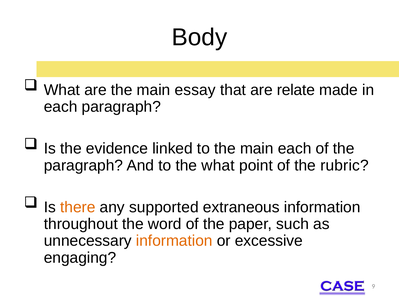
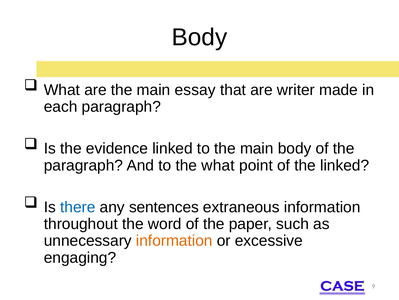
relate: relate -> writer (296, 90)
main each: each -> body (295, 148)
the rubric: rubric -> linked (345, 165)
there colour: orange -> blue (78, 207)
supported: supported -> sentences (164, 207)
